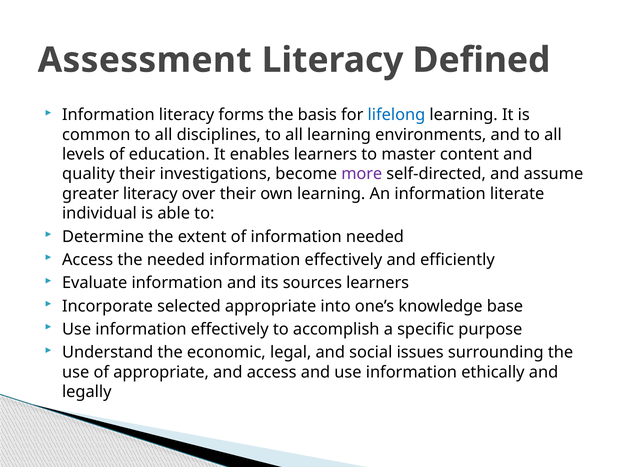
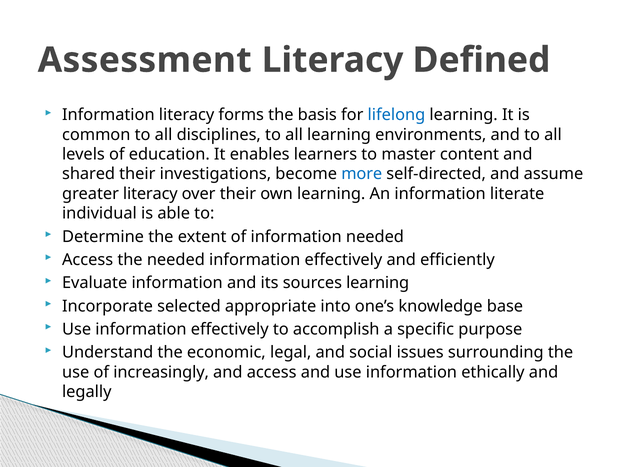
quality: quality -> shared (89, 174)
more colour: purple -> blue (362, 174)
sources learners: learners -> learning (378, 283)
of appropriate: appropriate -> increasingly (161, 372)
